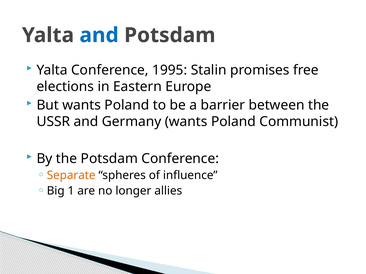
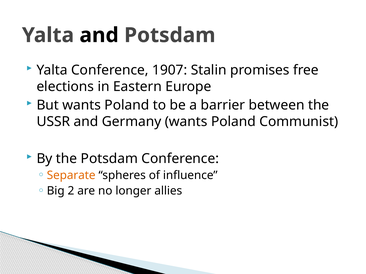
and colour: blue -> black (99, 35)
1995: 1995 -> 1907 (170, 70)
1: 1 -> 2 (71, 191)
